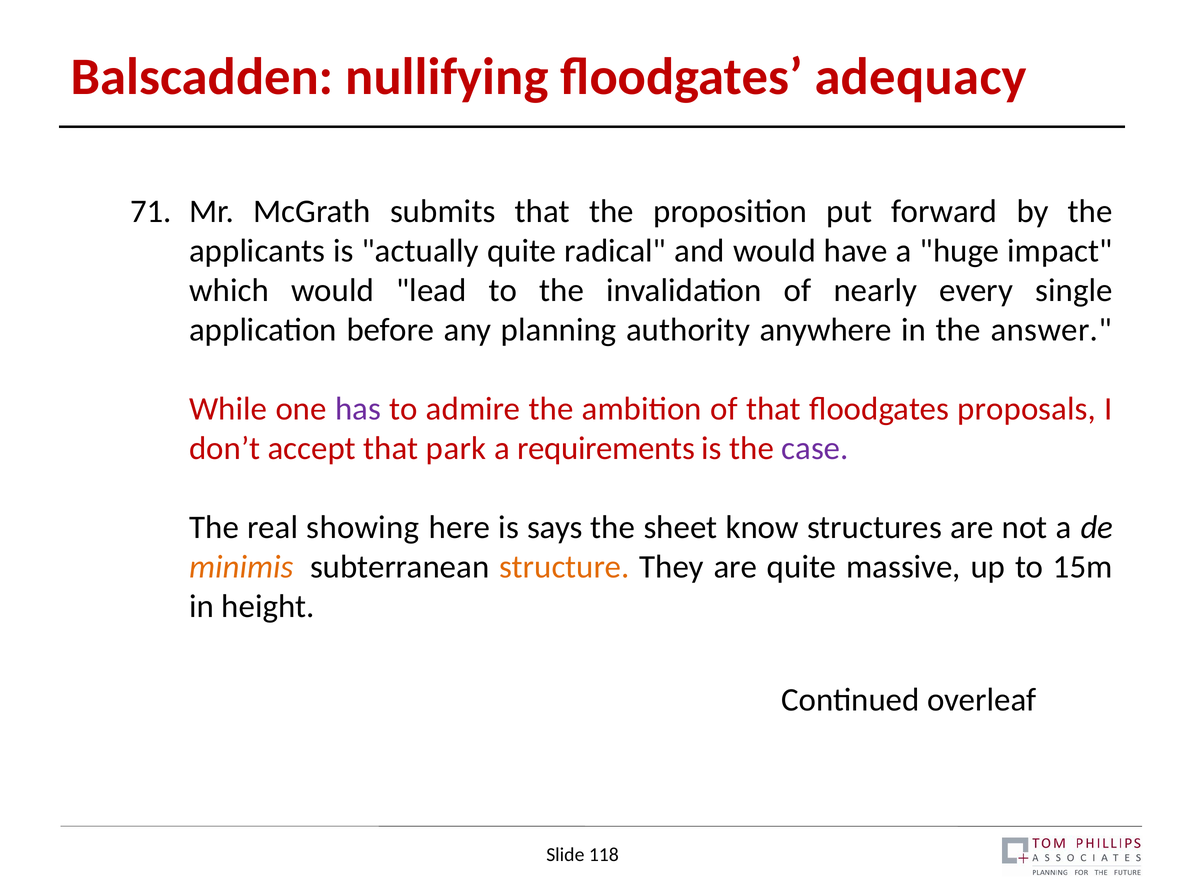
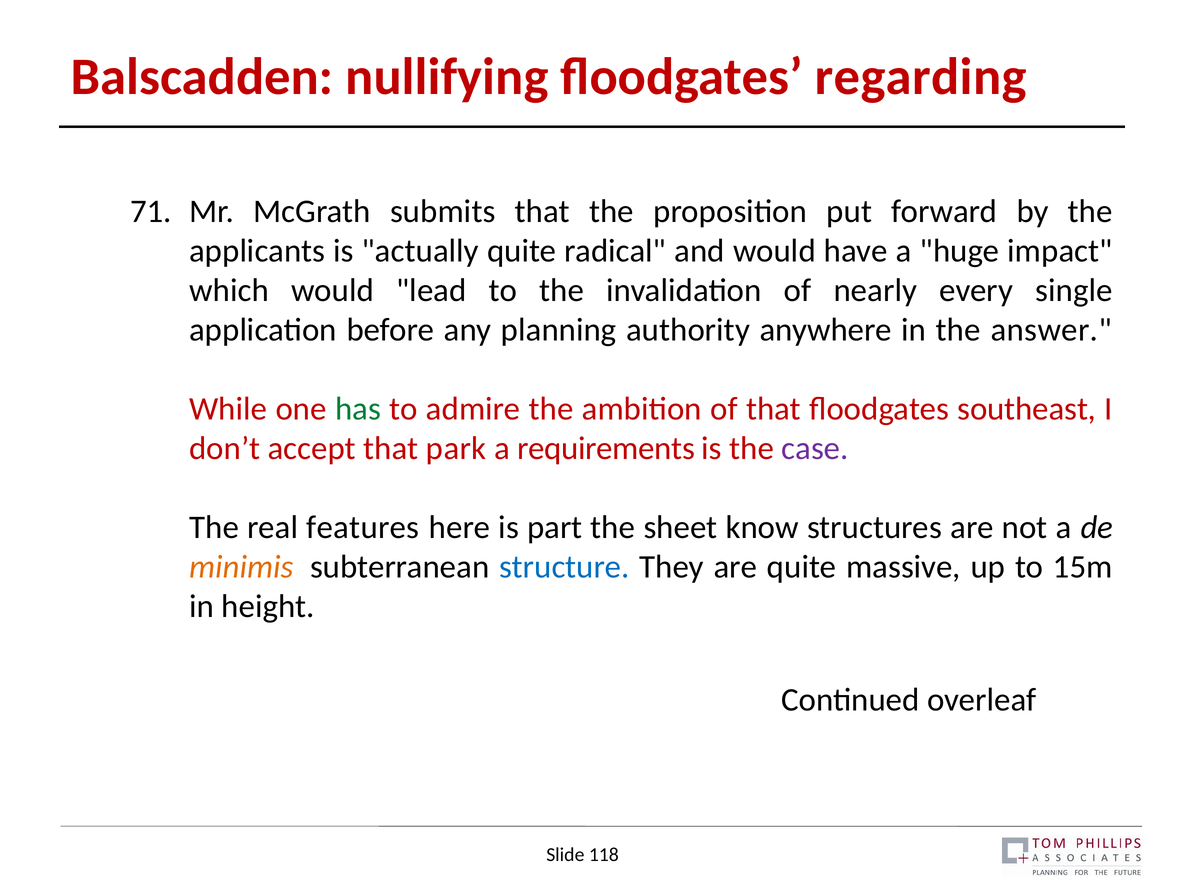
adequacy: adequacy -> regarding (921, 77)
has colour: purple -> green (358, 409)
proposals: proposals -> southeast (1027, 409)
showing: showing -> features (363, 527)
says: says -> part (555, 527)
structure colour: orange -> blue (564, 567)
